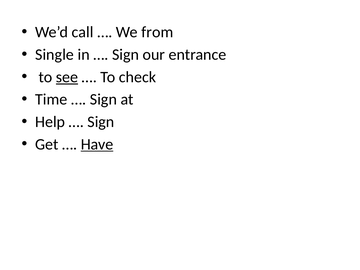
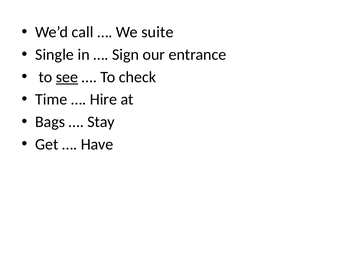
from: from -> suite (157, 32)
Sign: Sign -> Hire (103, 99)
Help: Help -> Bags (50, 122)
Sign: Sign -> Stay (101, 122)
Have underline: present -> none (97, 144)
